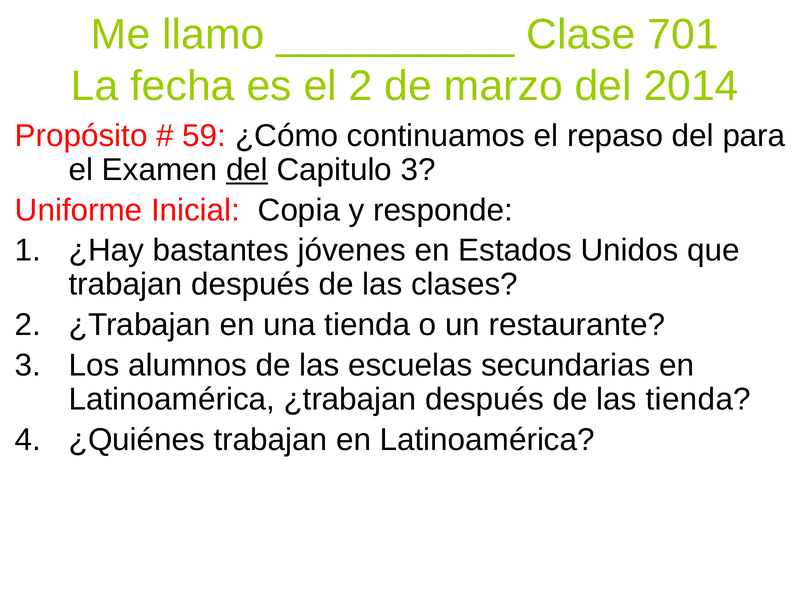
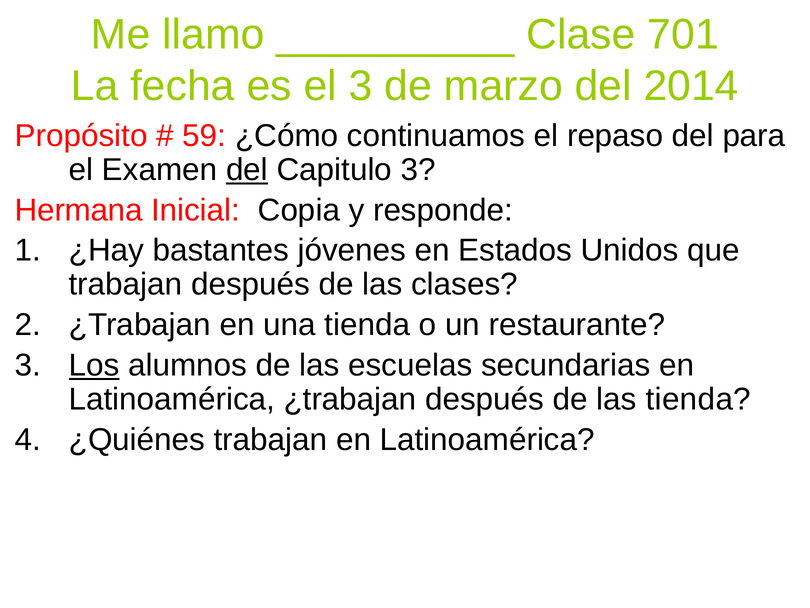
el 2: 2 -> 3 (361, 86)
Uniforme: Uniforme -> Hermana (79, 210)
Los underline: none -> present (94, 365)
